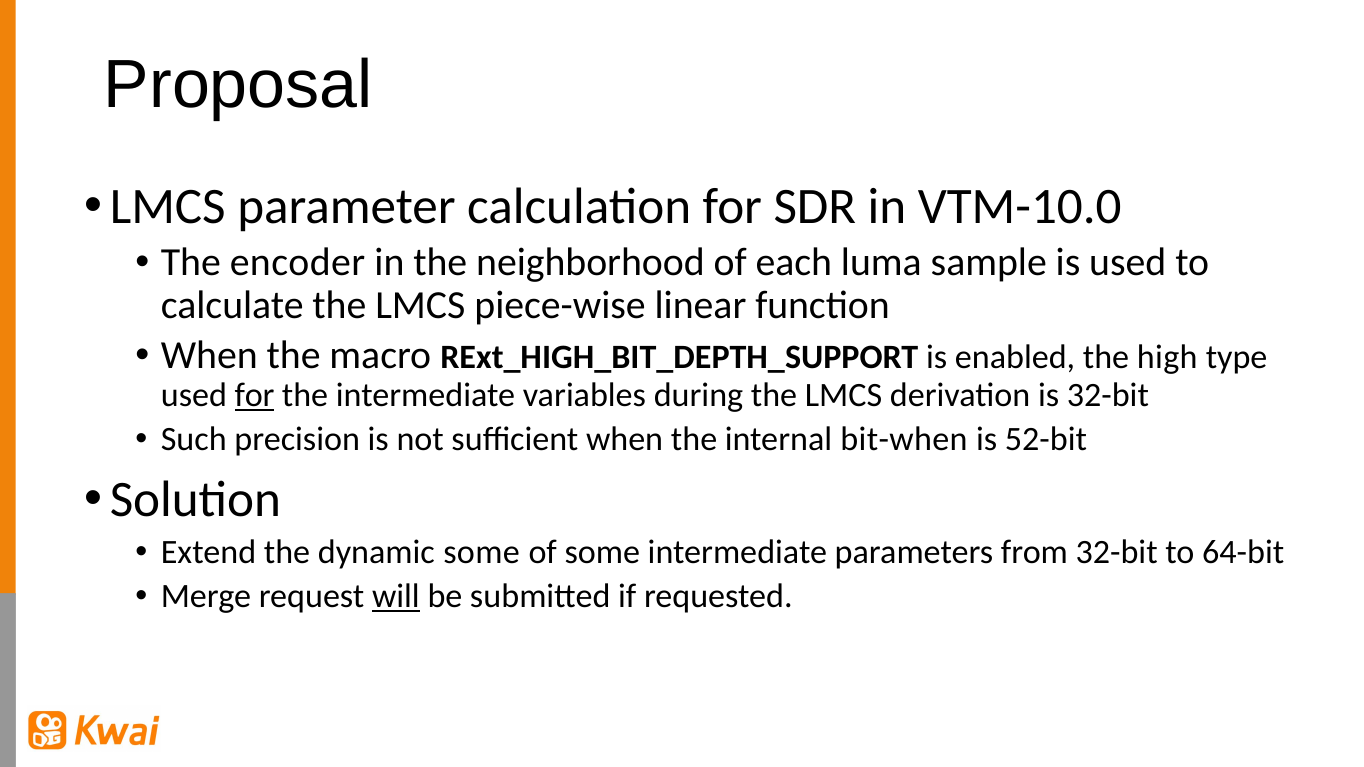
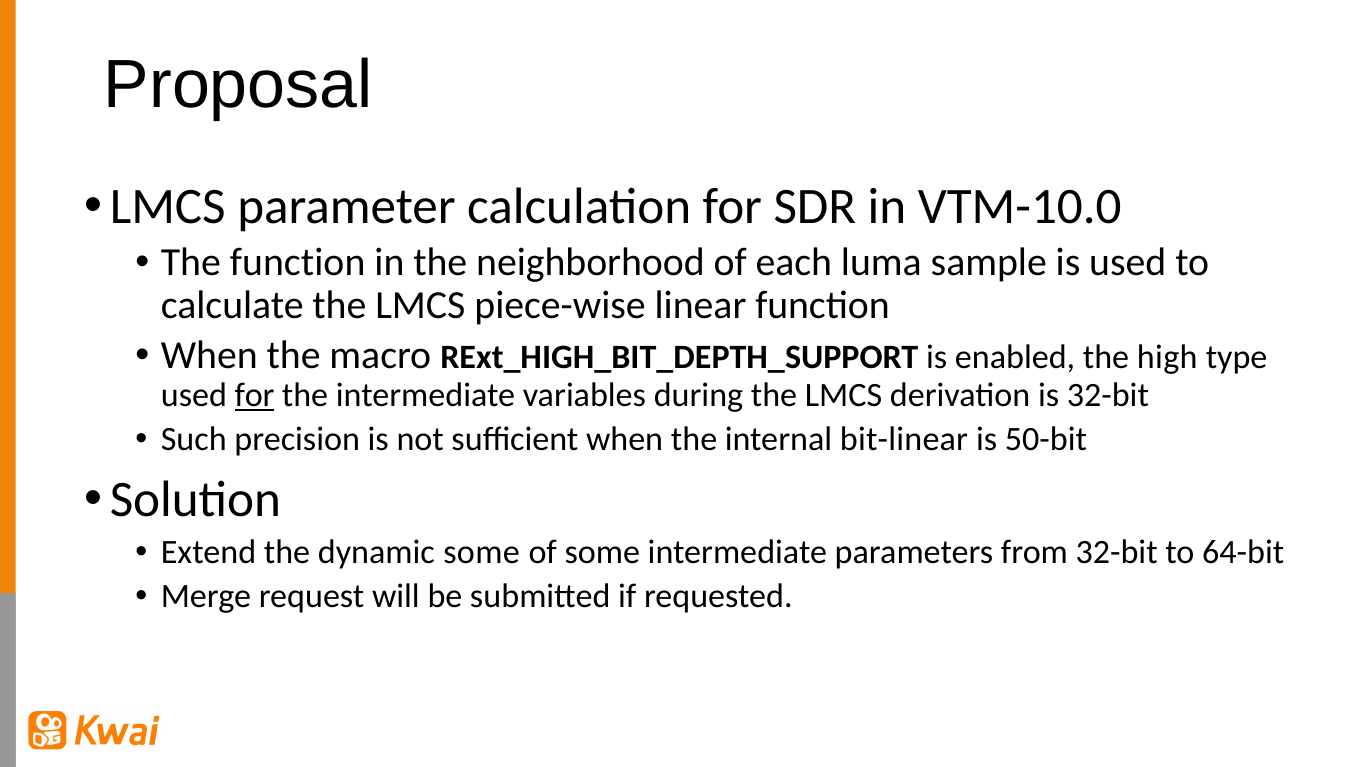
The encoder: encoder -> function (298, 263)
bit-when: bit-when -> bit-linear (904, 439)
52-bit: 52-bit -> 50-bit (1046, 439)
will underline: present -> none (396, 597)
